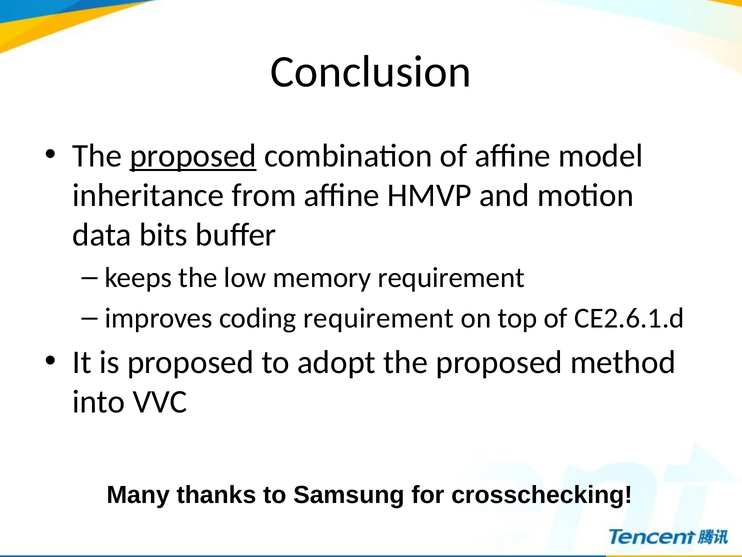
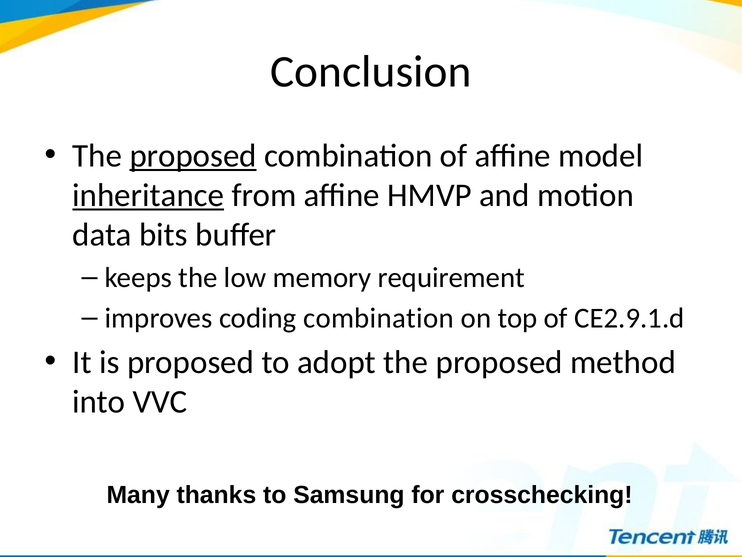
inheritance underline: none -> present (148, 195)
coding requirement: requirement -> combination (379, 318)
CE2.6.1.d: CE2.6.1.d -> CE2.9.1.d (629, 318)
